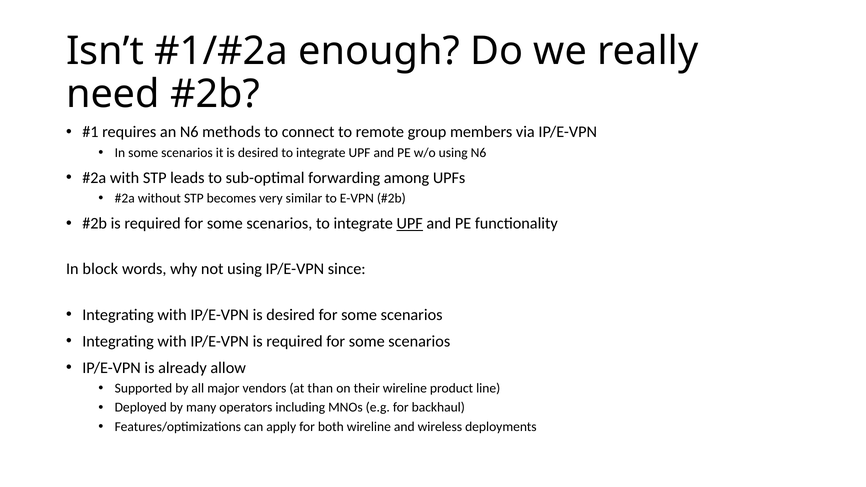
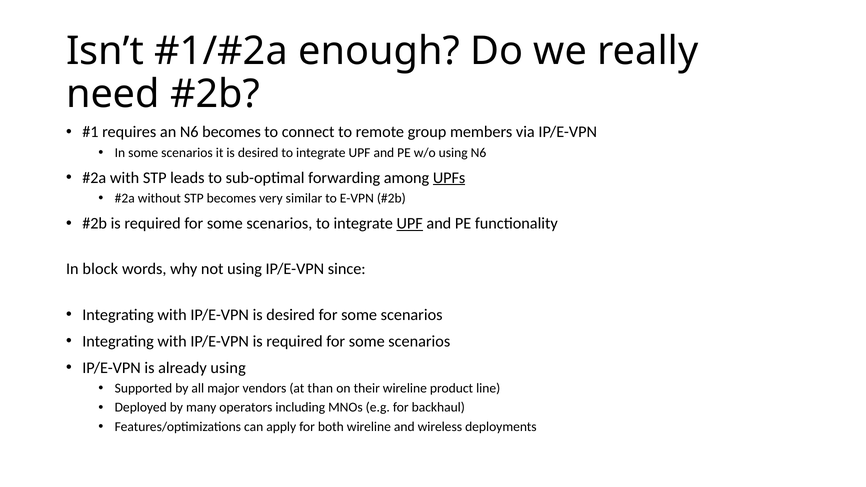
N6 methods: methods -> becomes (232, 132)
UPFs underline: none -> present (449, 178)
already allow: allow -> using (228, 368)
